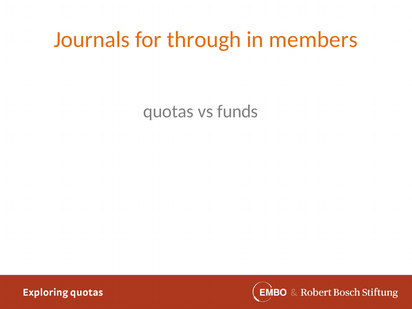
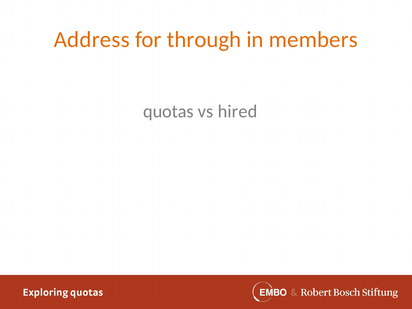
Journals: Journals -> Address (92, 40)
funds: funds -> hired (238, 111)
